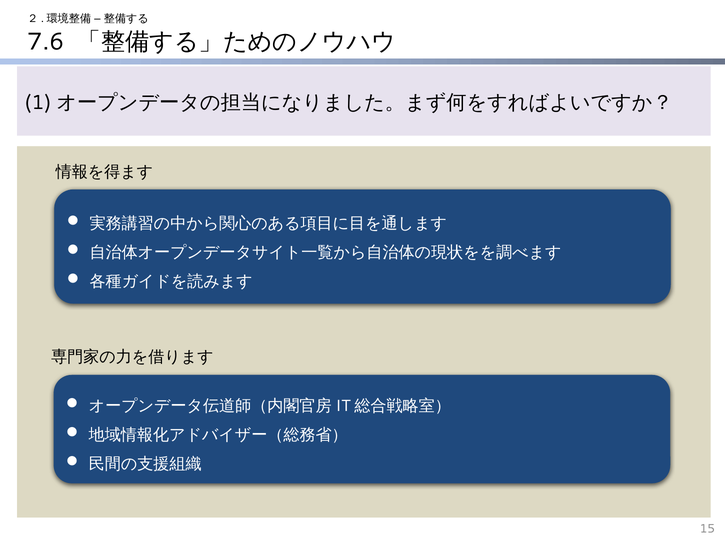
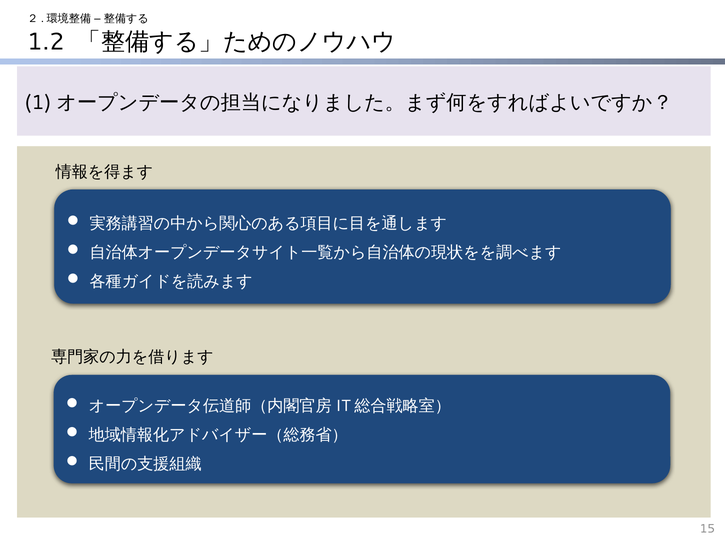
7.6: 7.6 -> 1.2 (46, 42)
